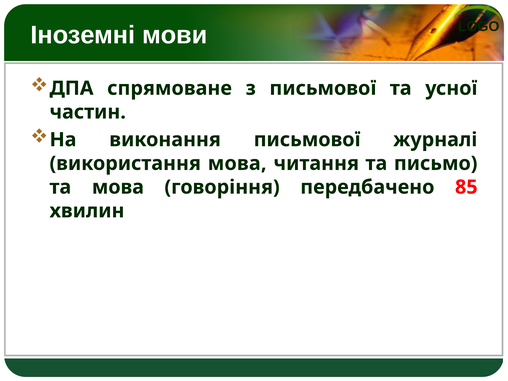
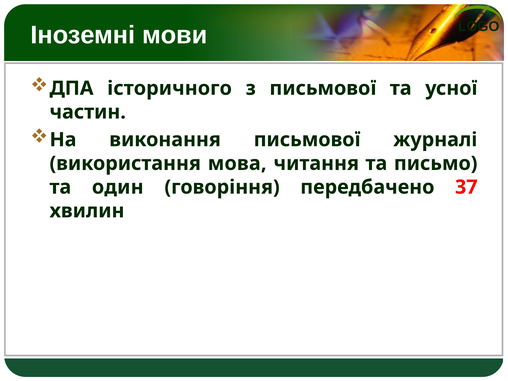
спрямоване: спрямоване -> історичного (170, 88)
та мова: мова -> один (118, 187)
85: 85 -> 37 (466, 187)
